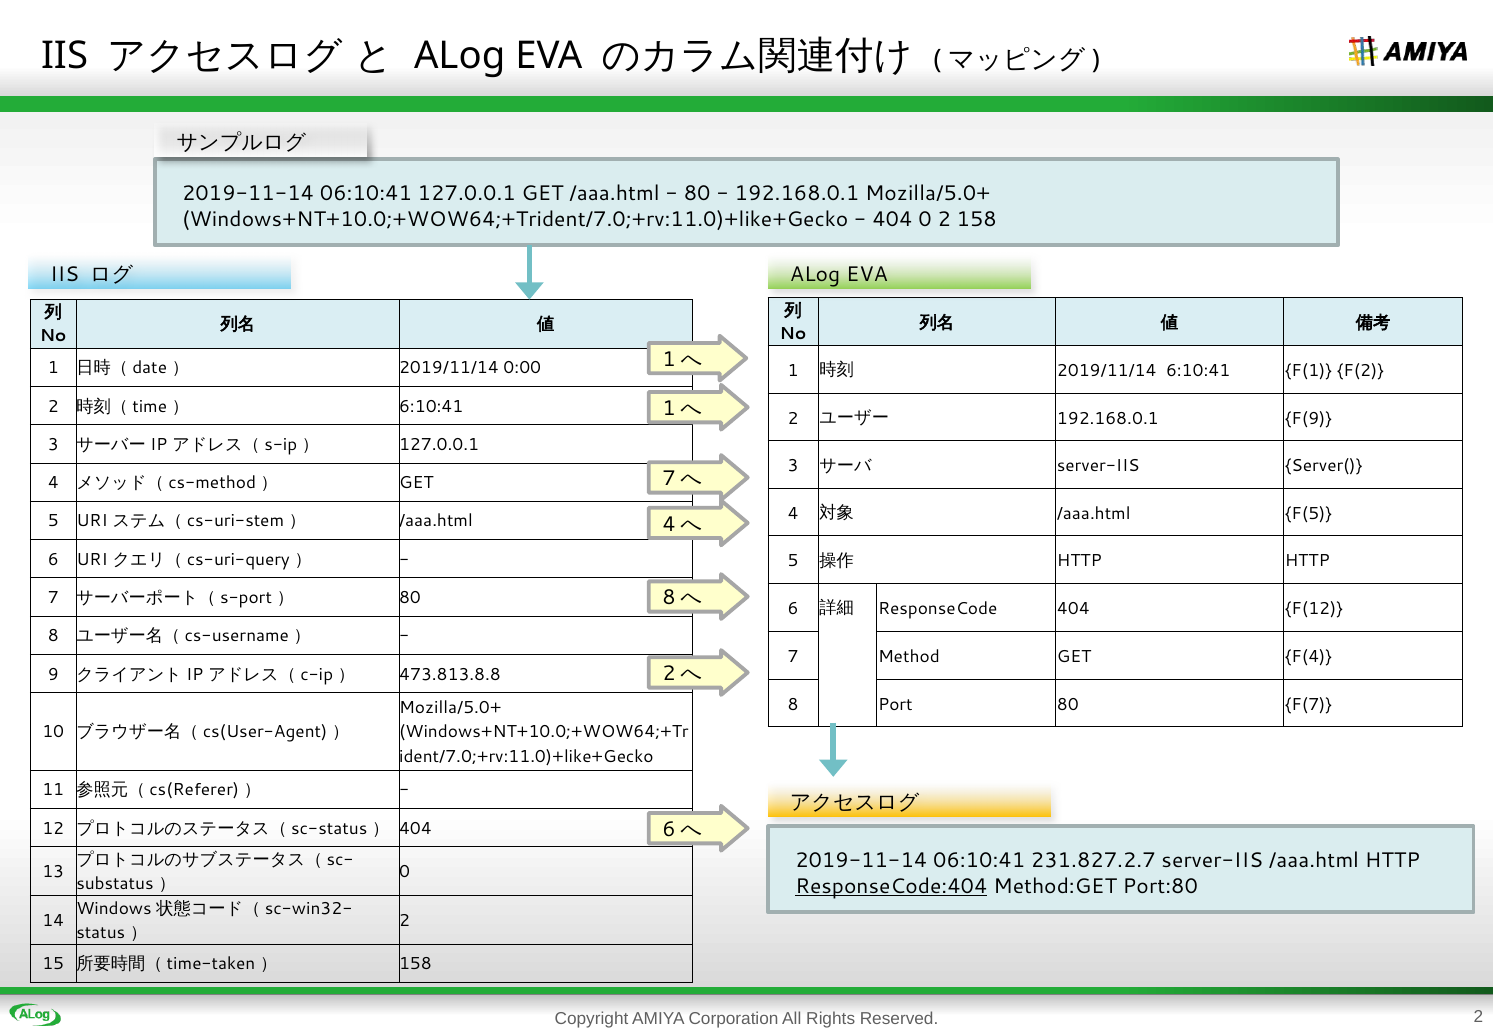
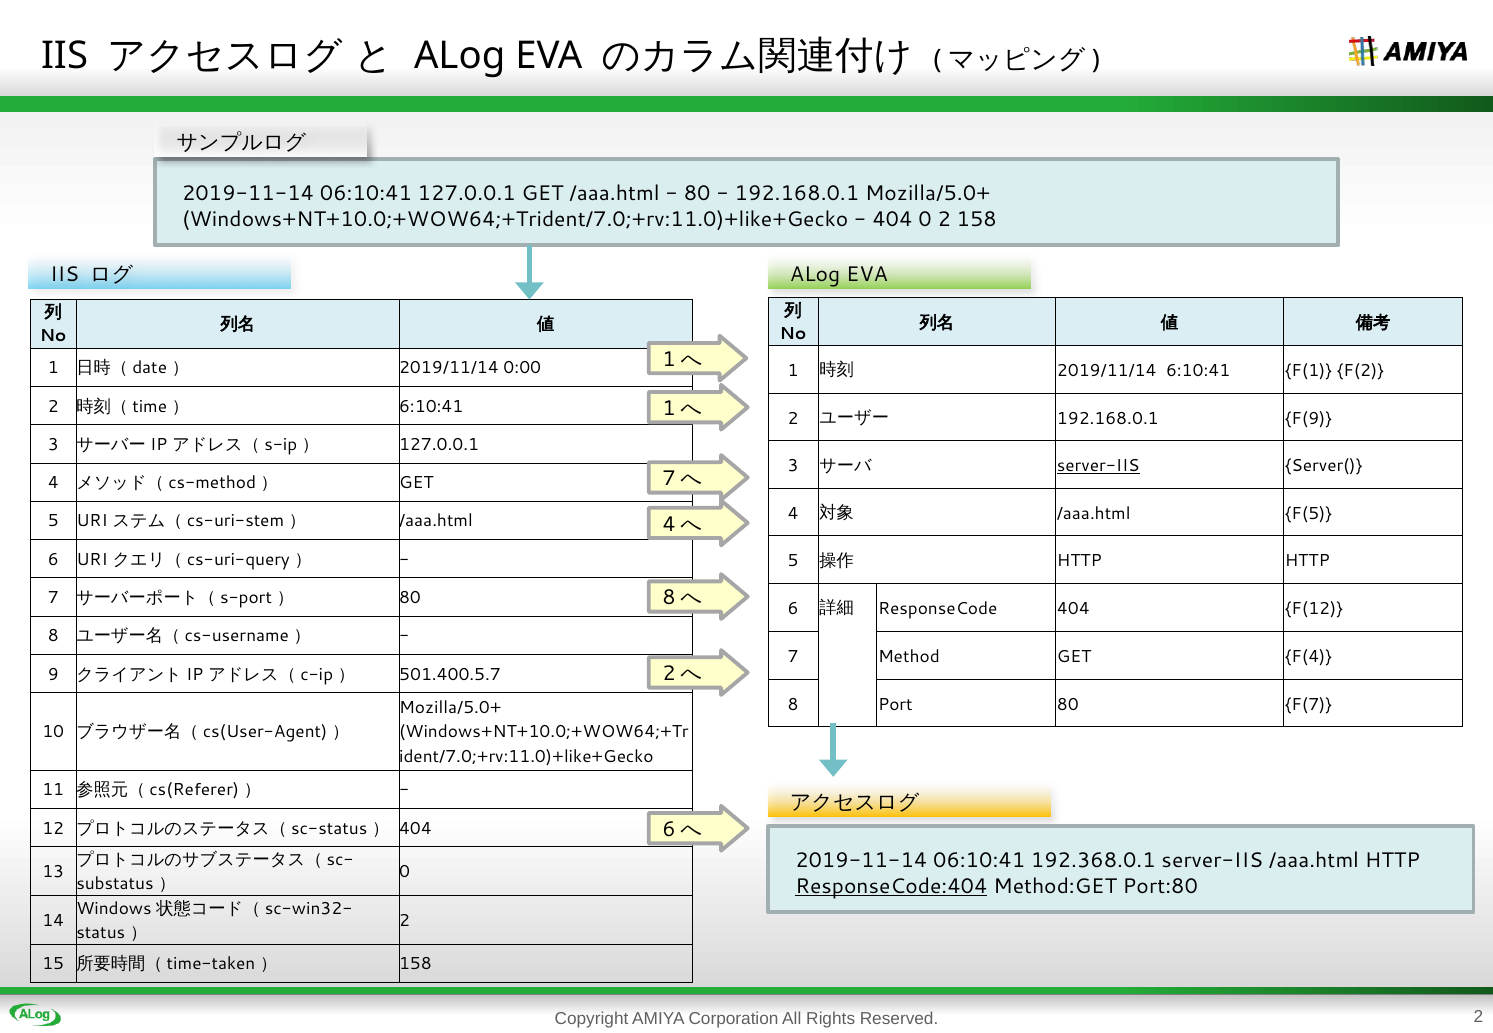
server-IIS underline: none -> present (1098, 467)
473.813.8.8: 473.813.8.8 -> 501.400.5.7 (450, 675)
231.827.2.7: 231.827.2.7 -> 192.368.0.1 (1093, 861)
